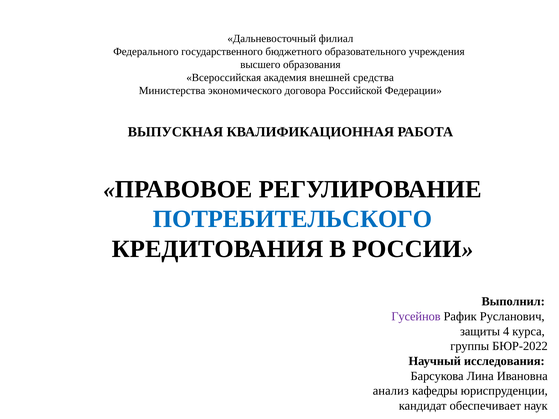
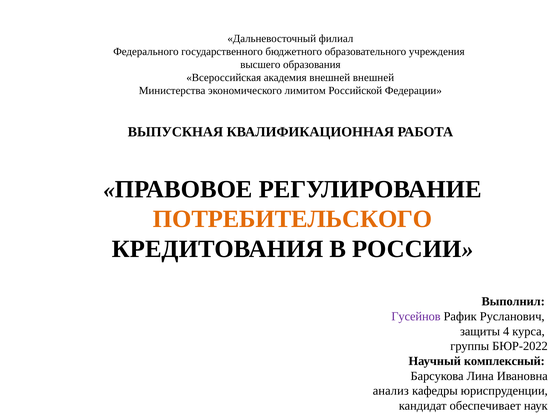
внешней средства: средства -> внешней (373, 78)
договора: договора -> лимитом (305, 91)
ПОТРЕБИТЕЛЬСКОГО colour: blue -> orange (293, 219)
исследования: исследования -> комплексный (504, 361)
